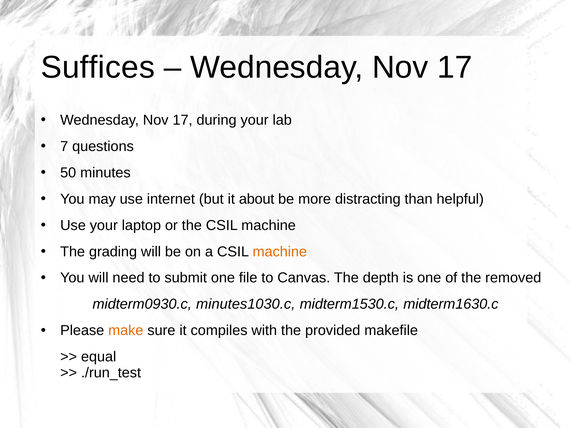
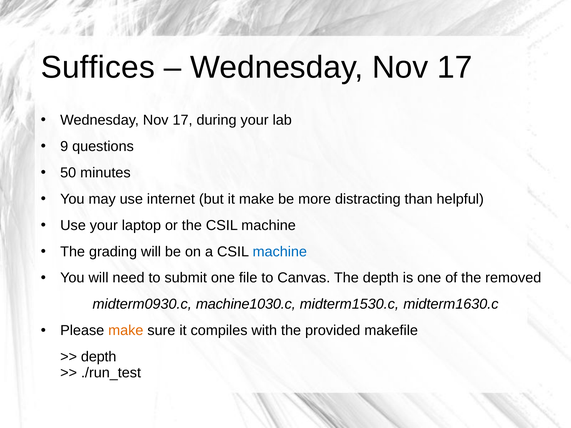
7: 7 -> 9 (64, 146)
it about: about -> make (257, 199)
machine colour: orange -> blue (280, 252)
minutes1030.c: minutes1030.c -> machine1030.c (246, 304)
equal: equal -> depth (99, 357)
